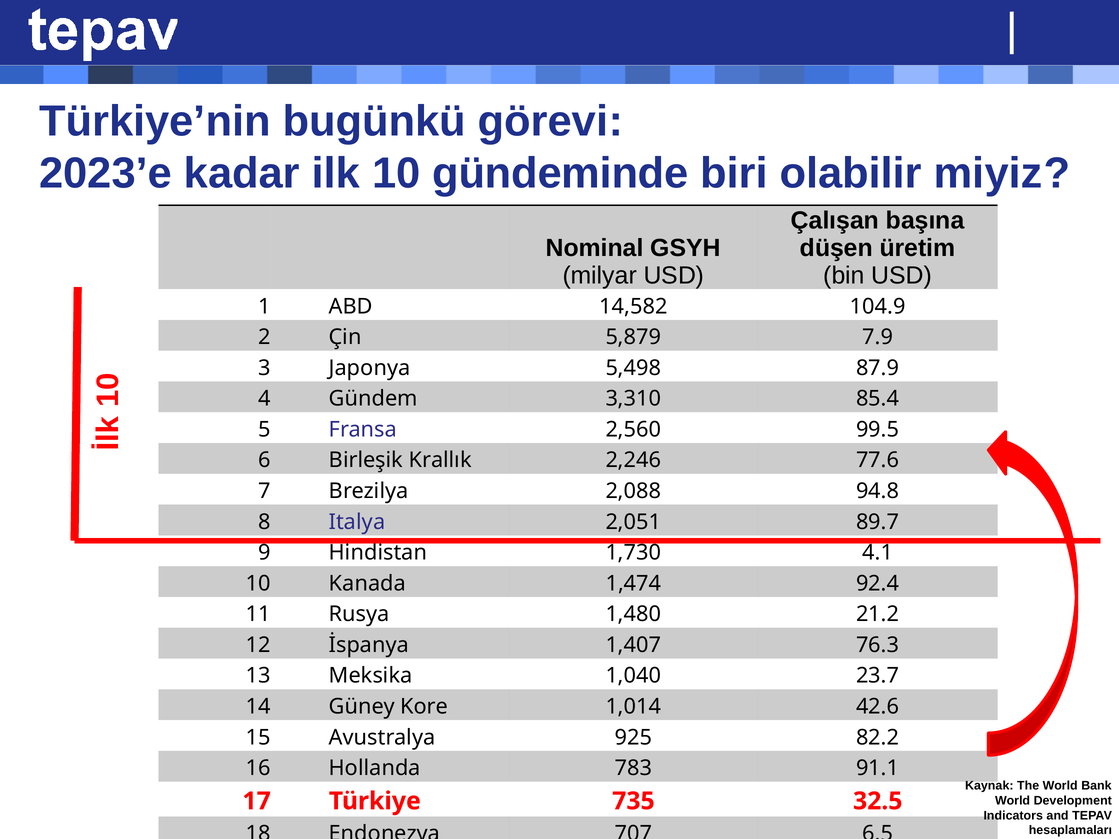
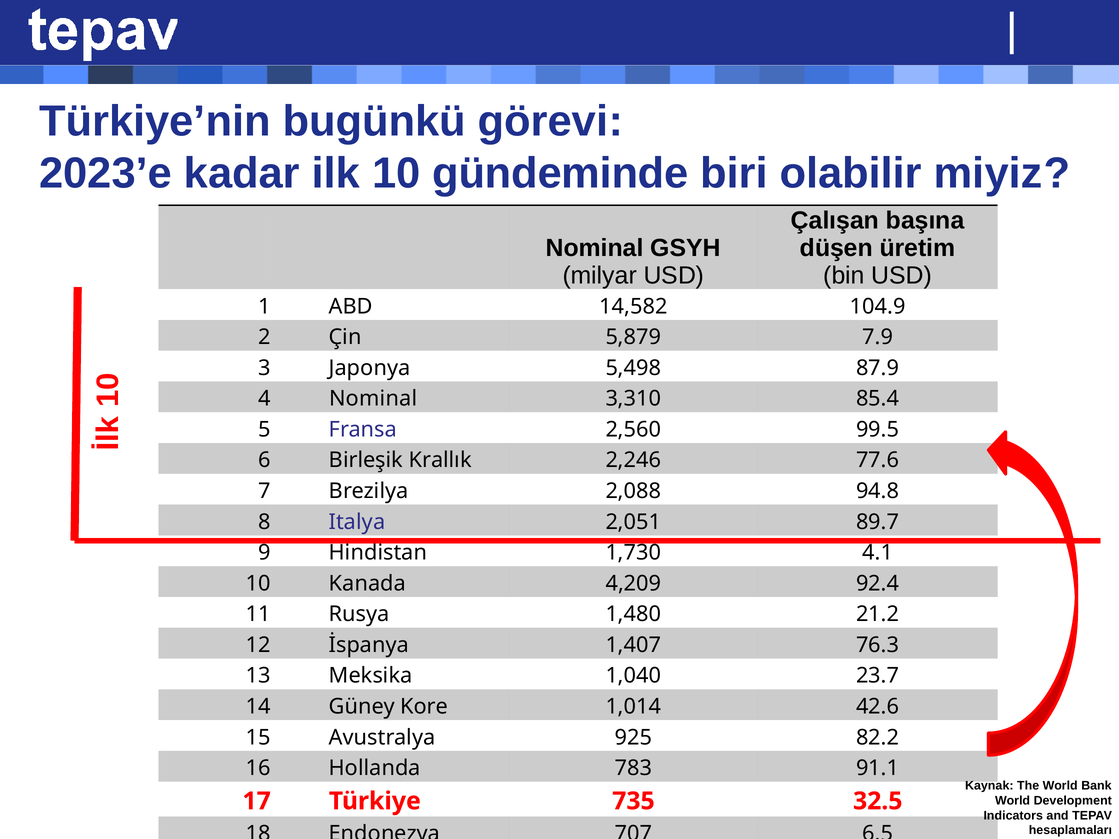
4 Gündem: Gündem -> Nominal (373, 399)
1,474: 1,474 -> 4,209 (633, 584)
